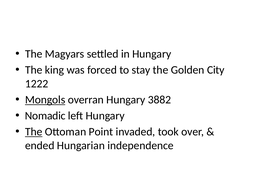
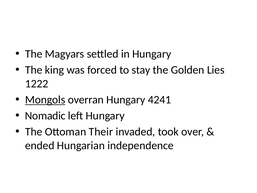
City: City -> Lies (216, 70)
3882: 3882 -> 4241 (159, 100)
The underline: present -> none (34, 132)
Point: Point -> Their (101, 132)
